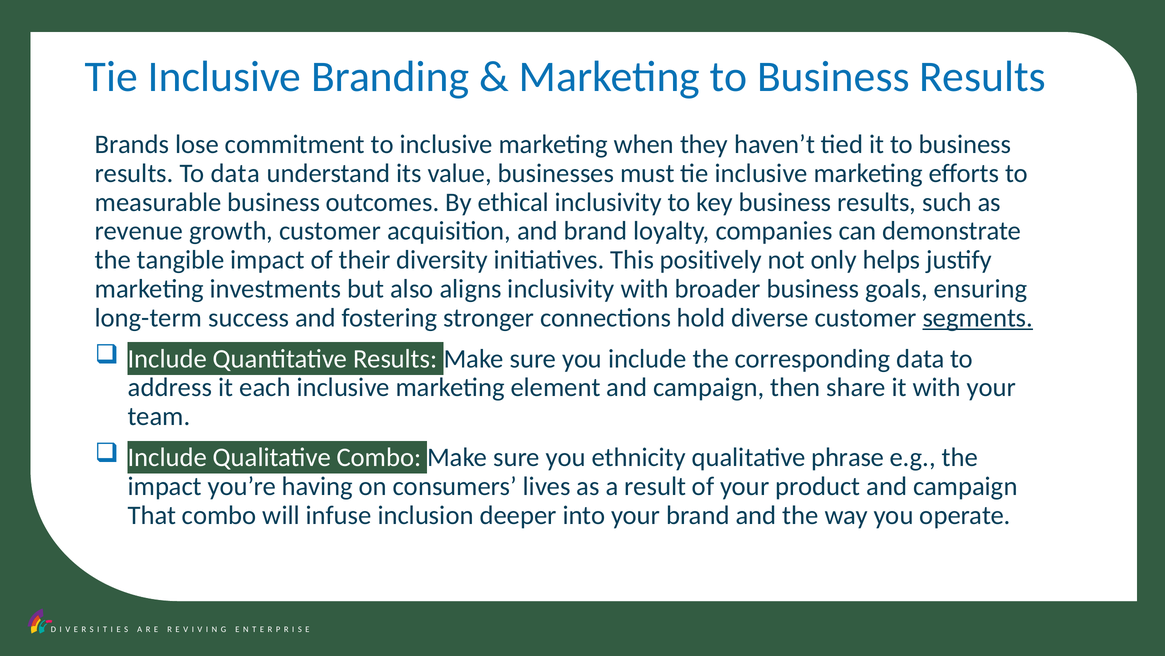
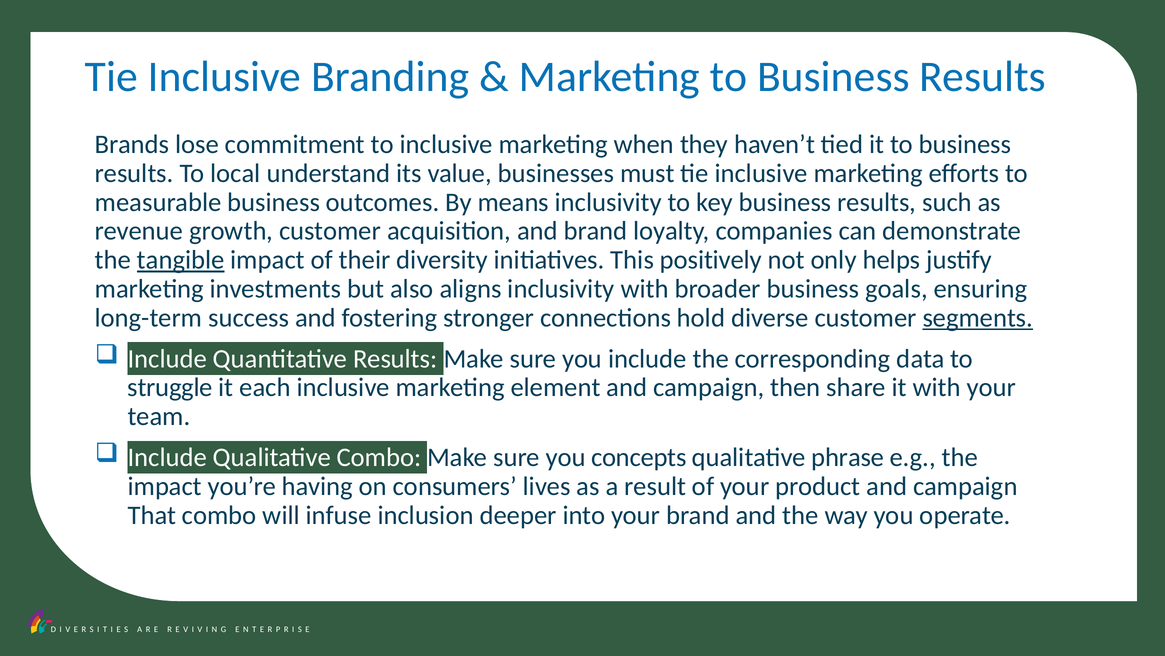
To data: data -> local (235, 173)
ethical: ethical -> means (513, 202)
tangible underline: none -> present (181, 260)
address: address -> struggle (170, 387)
ethnicity: ethnicity -> concepts (639, 457)
